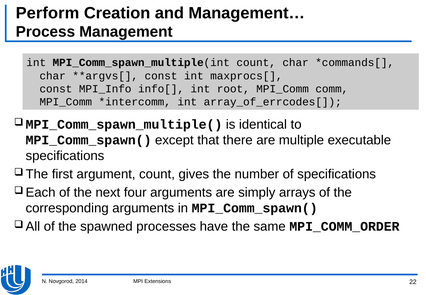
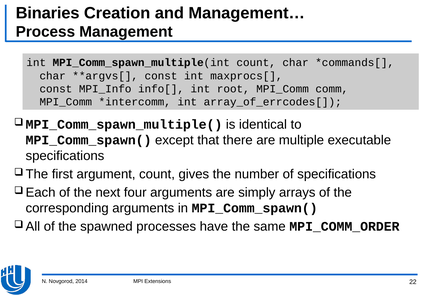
Perform: Perform -> Binaries (48, 13)
